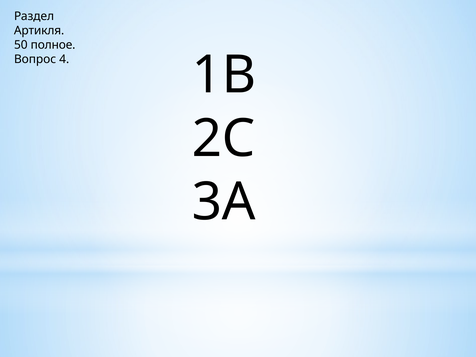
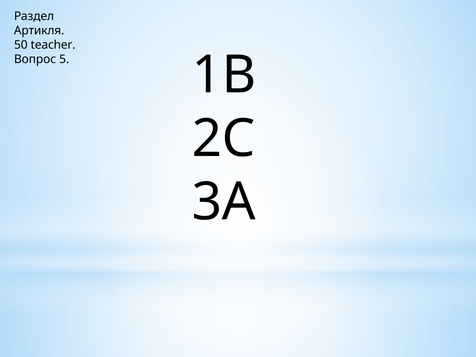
полное: полное -> teacher (53, 45)
4: 4 -> 5 (64, 59)
